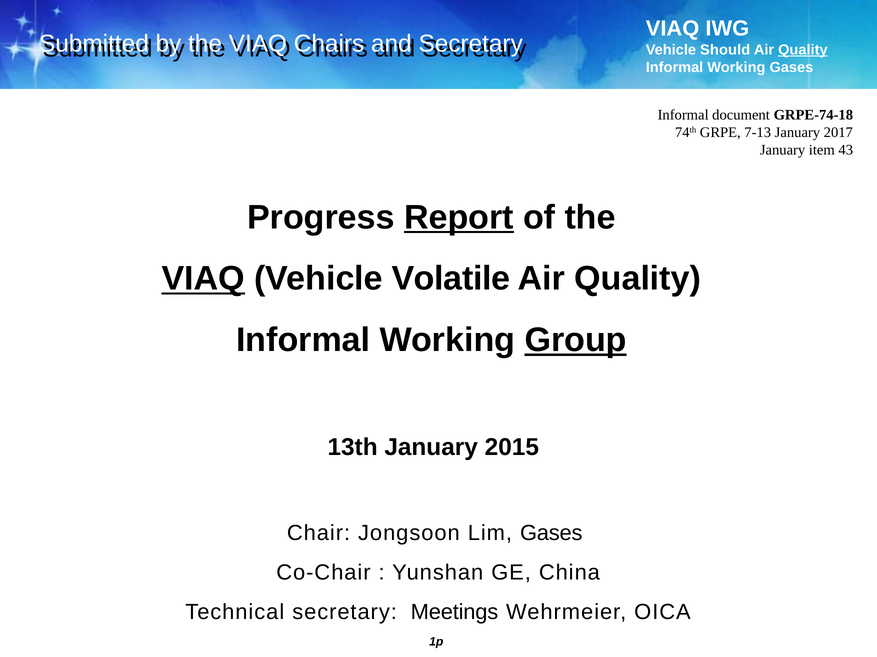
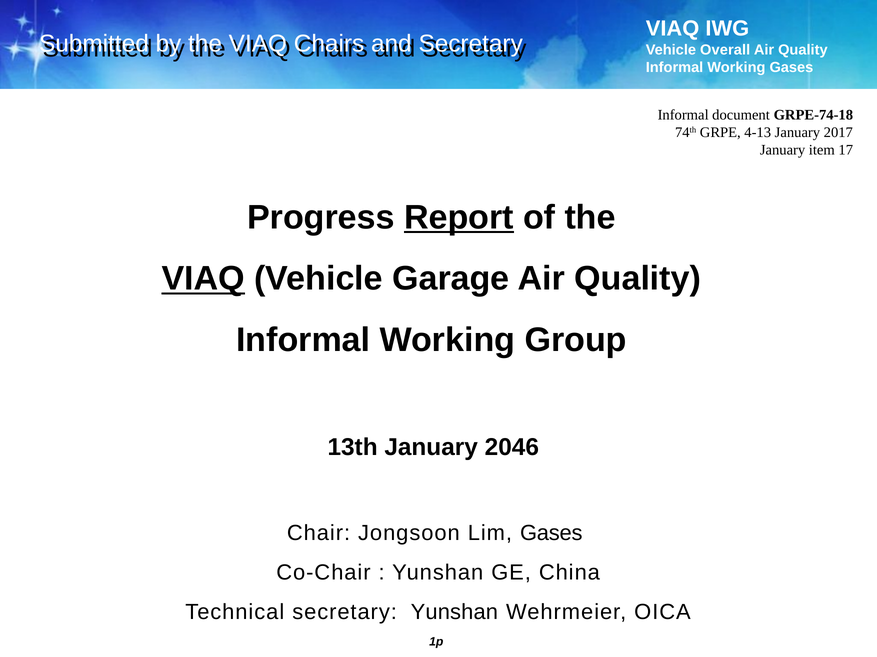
Should: Should -> Overall (725, 50)
Quality underline: present -> none (803, 50)
7-13: 7-13 -> 4-13 (758, 133)
43: 43 -> 17 (846, 150)
Volatile: Volatile -> Garage (451, 279)
Group underline: present -> none (576, 340)
2015: 2015 -> 2046 (512, 448)
secretary Meetings: Meetings -> Yunshan (454, 613)
